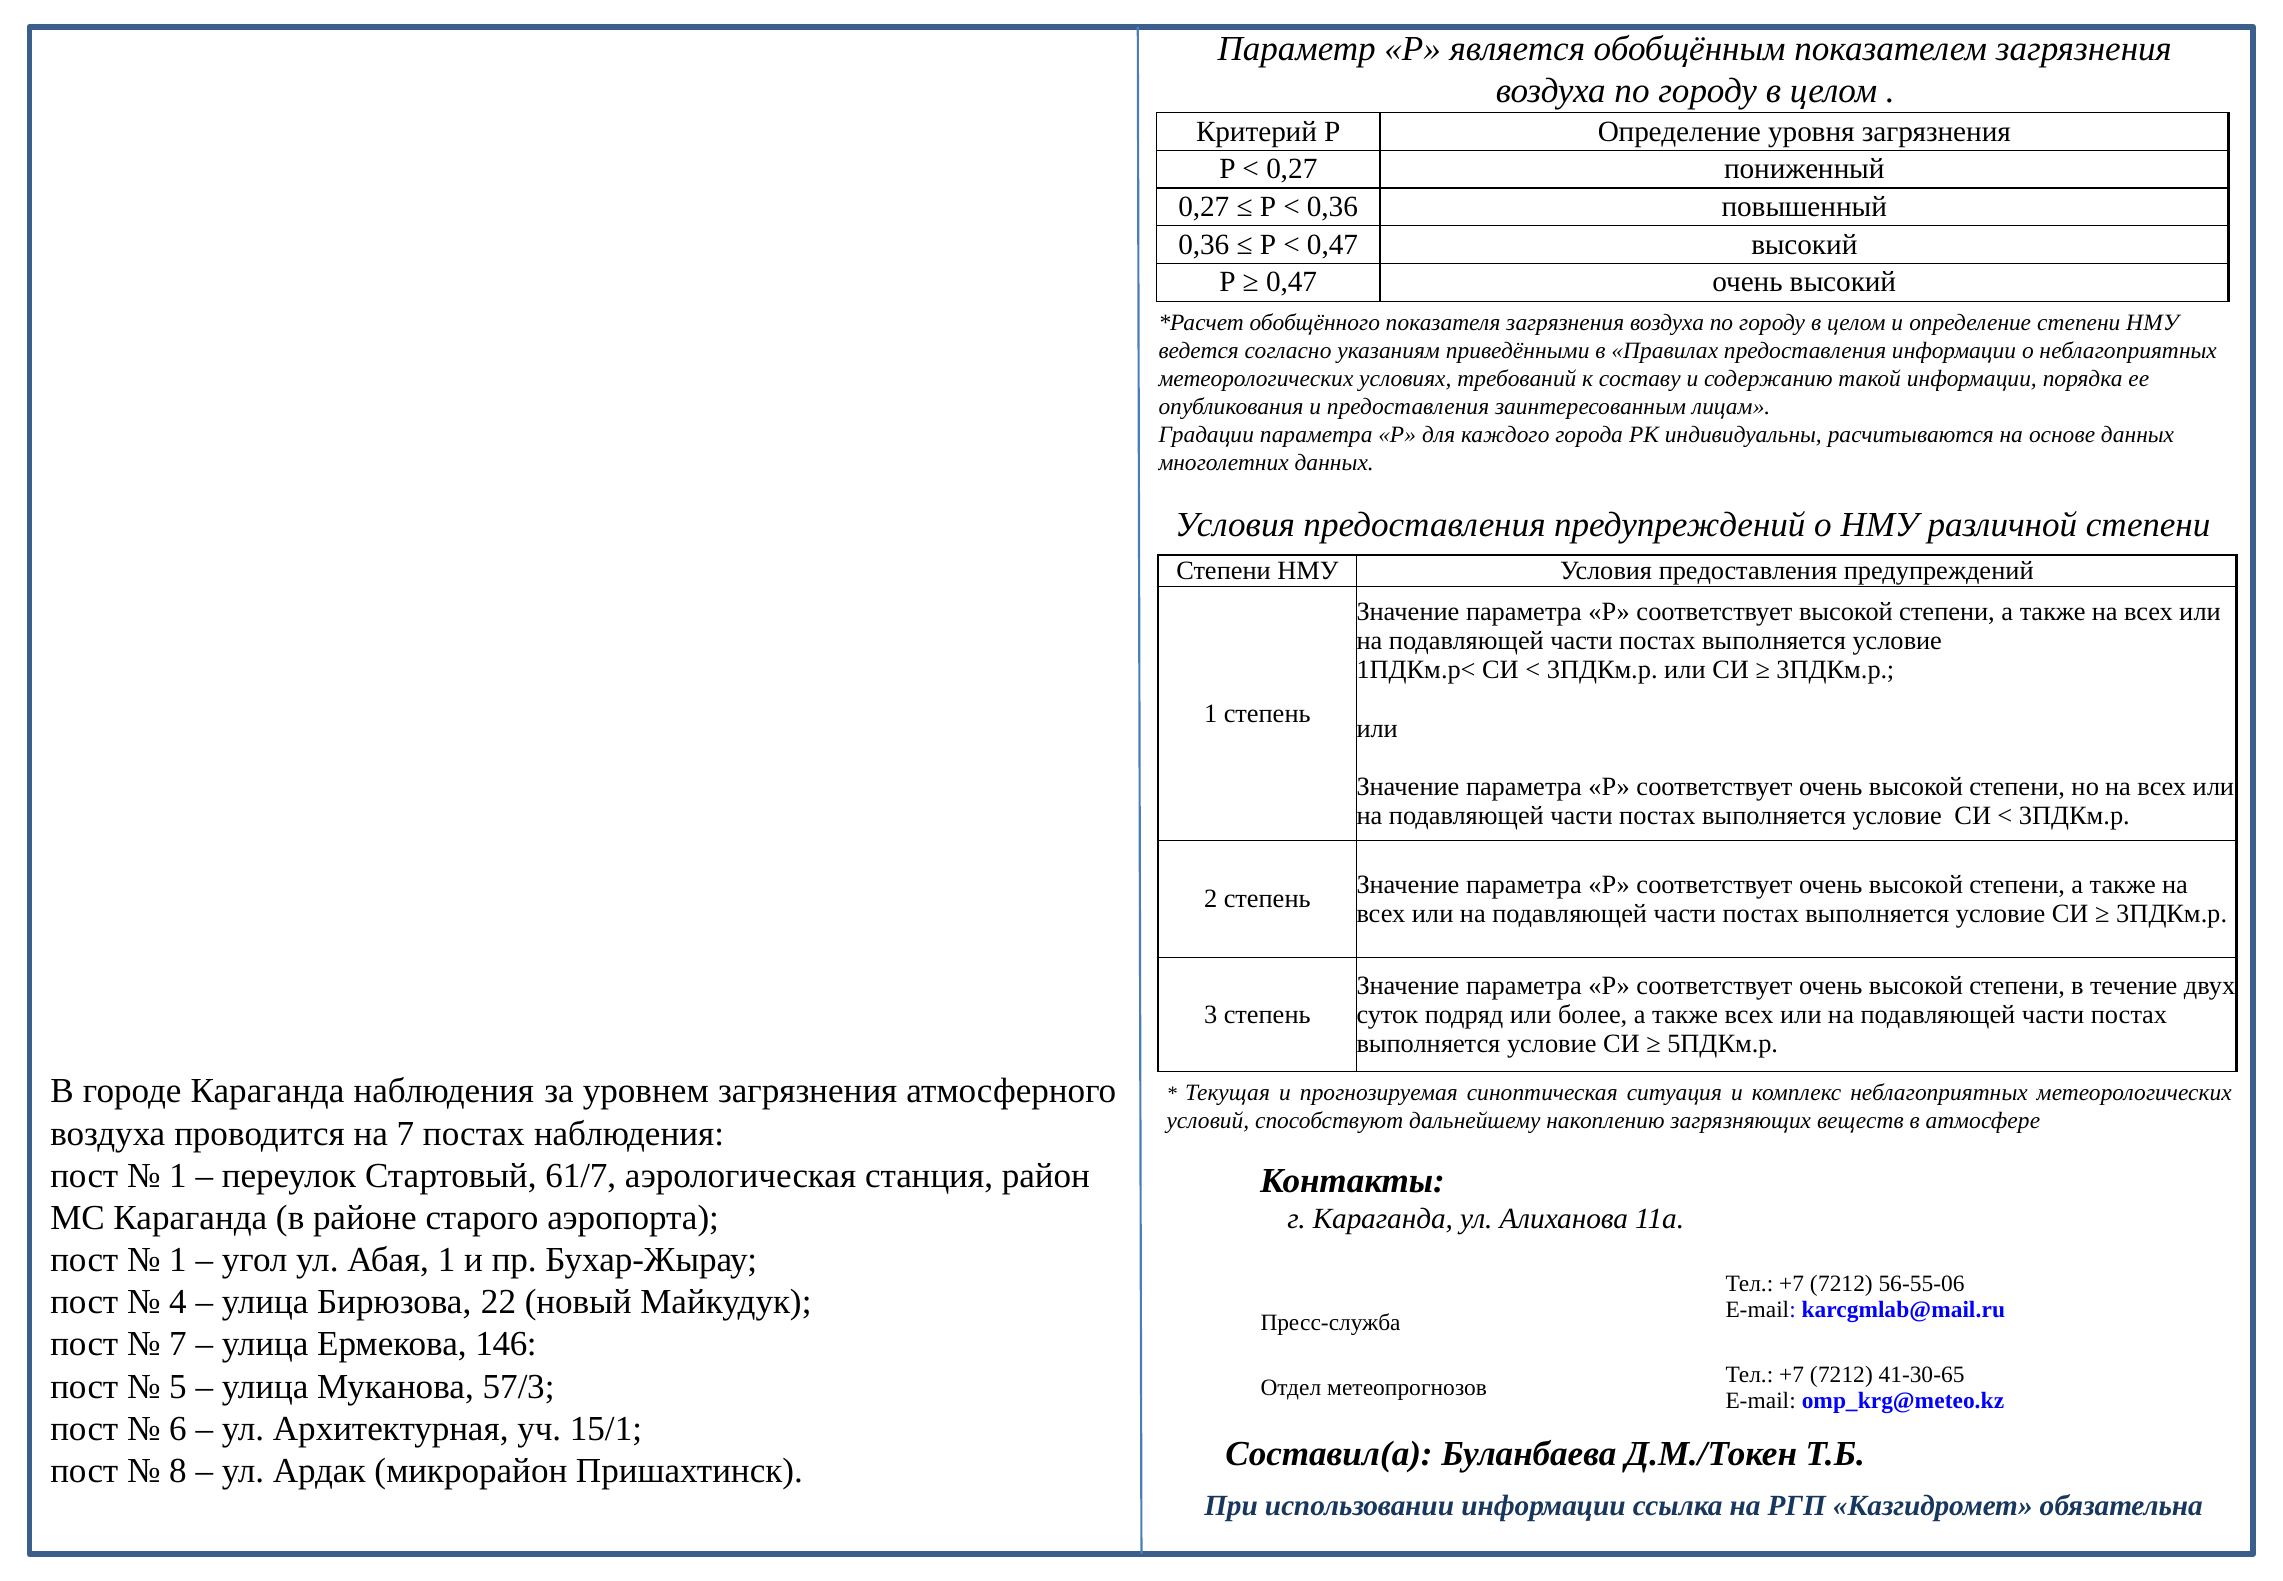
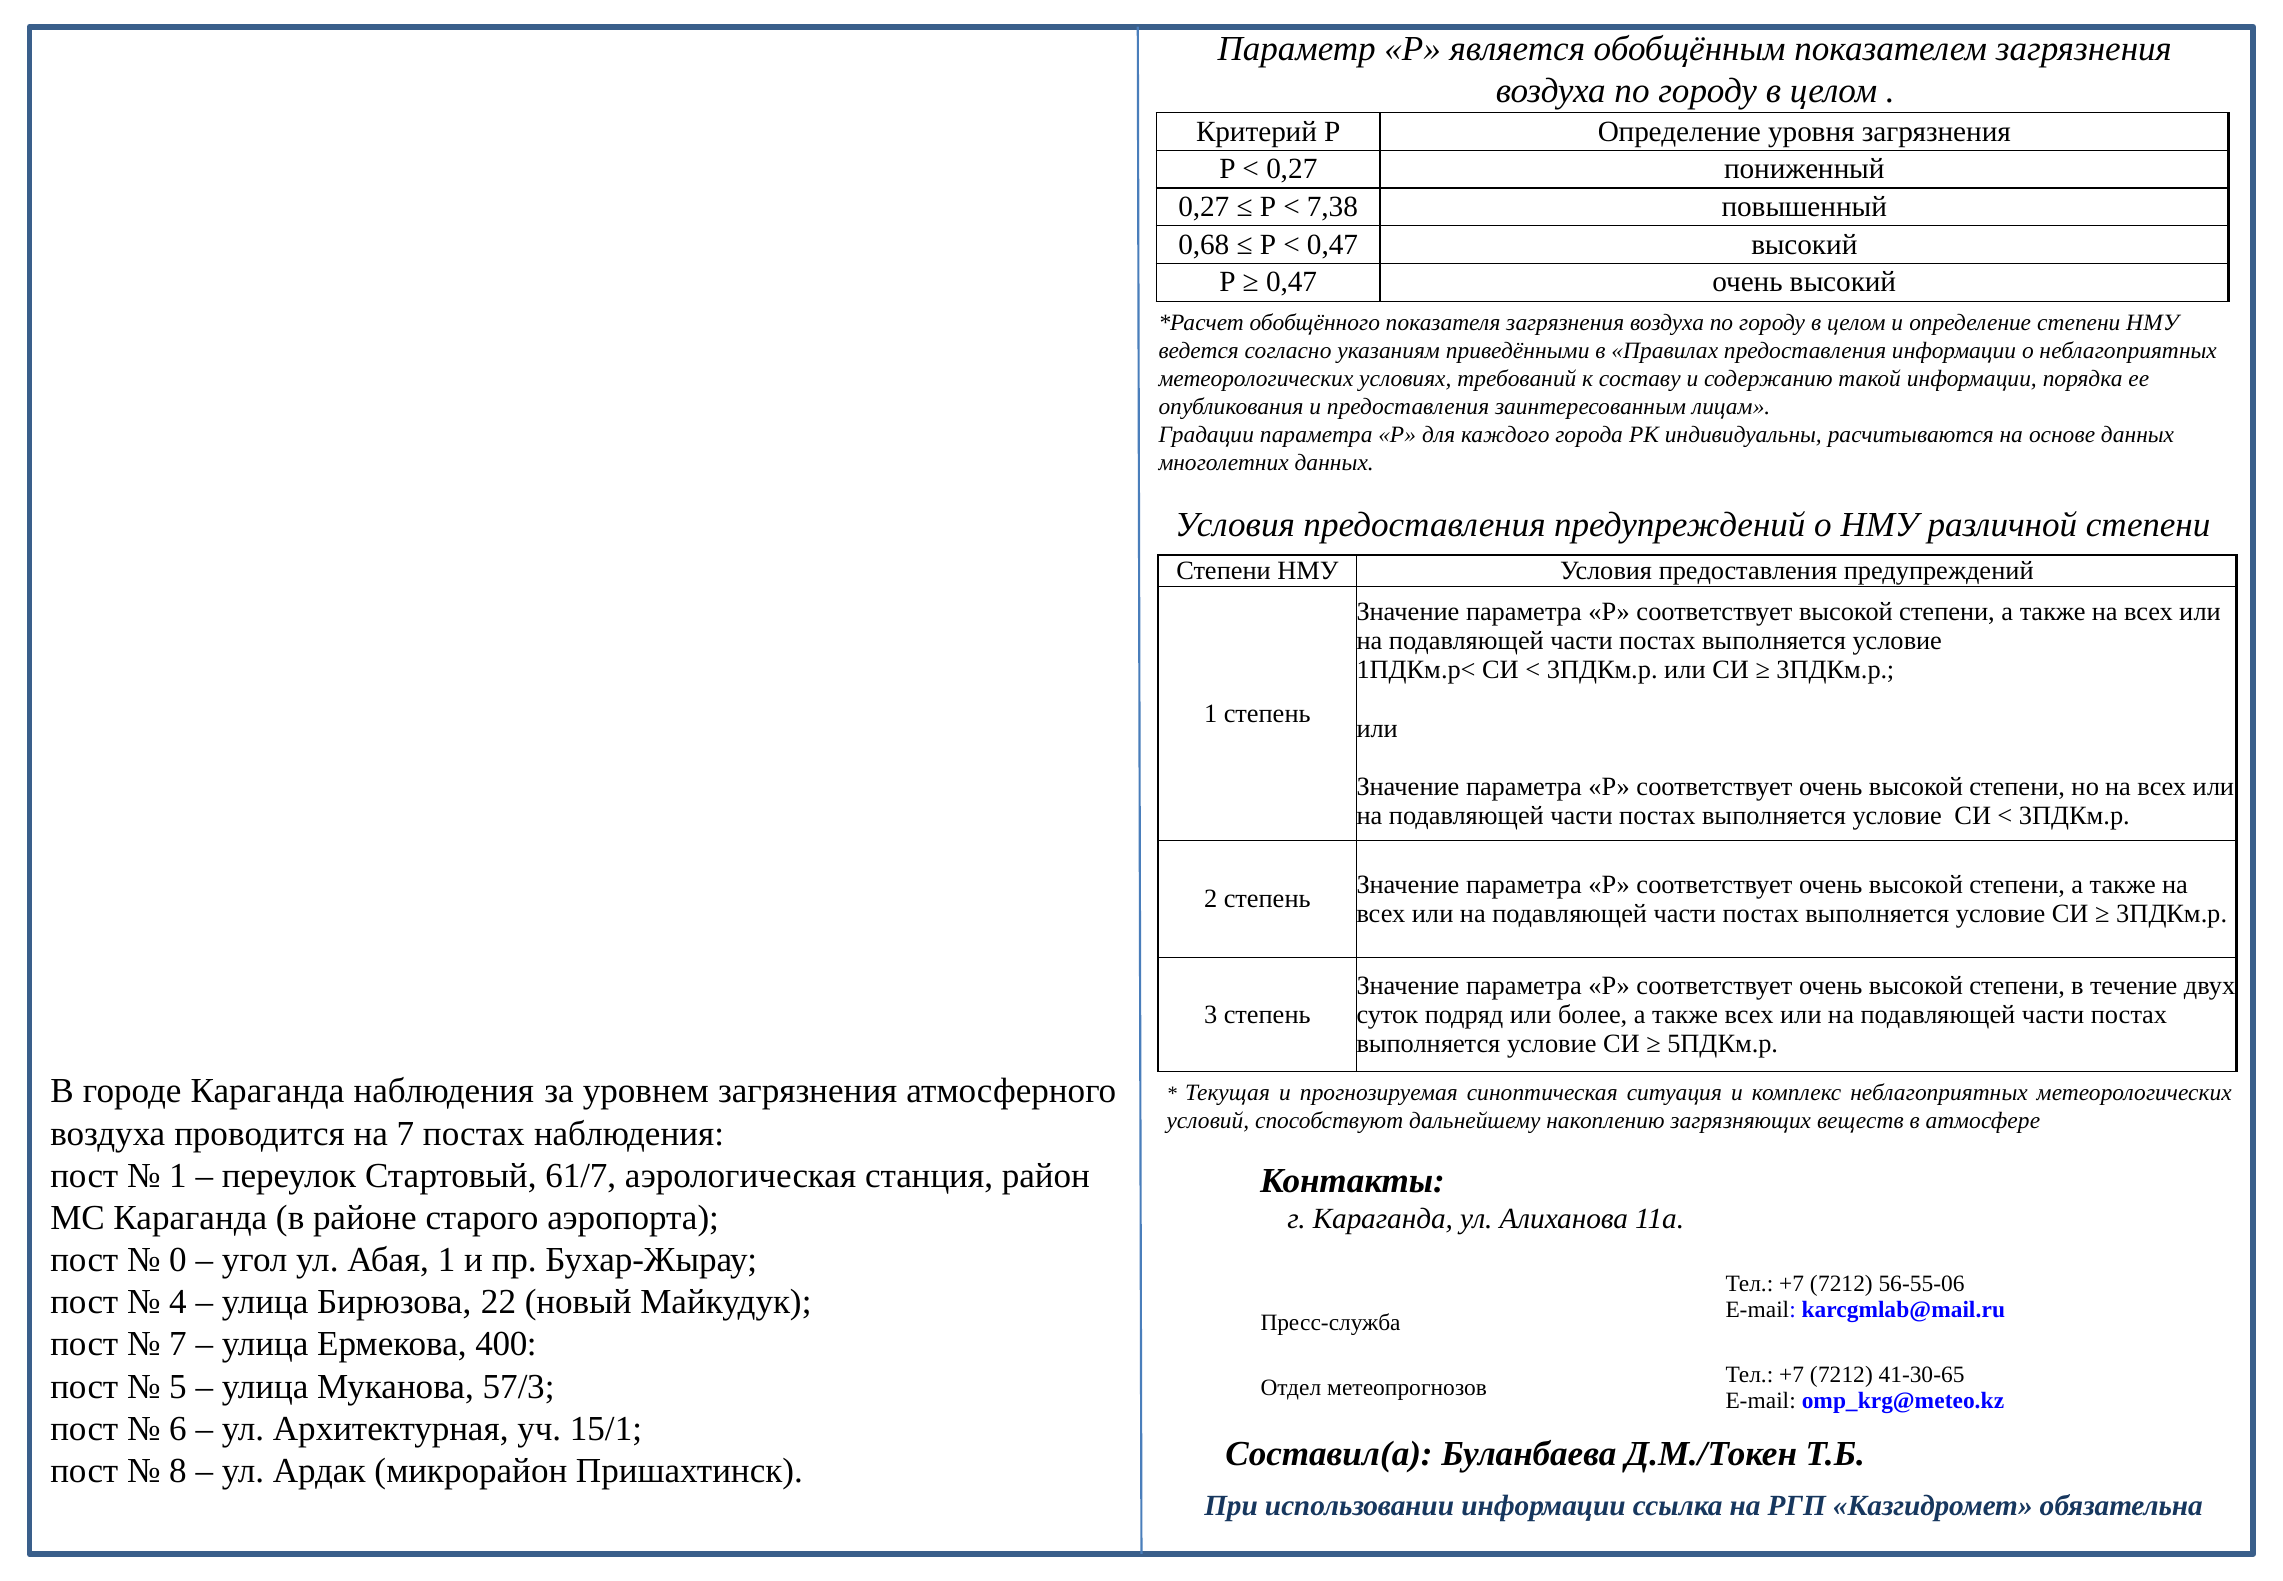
0,36: 0,36 -> 7,38 (1332, 207)
0,36: 0,36 -> 0,68 (1204, 244)
1: 1 -> 0 (178, 1260)
146: 146 -> 400 (506, 1344)
